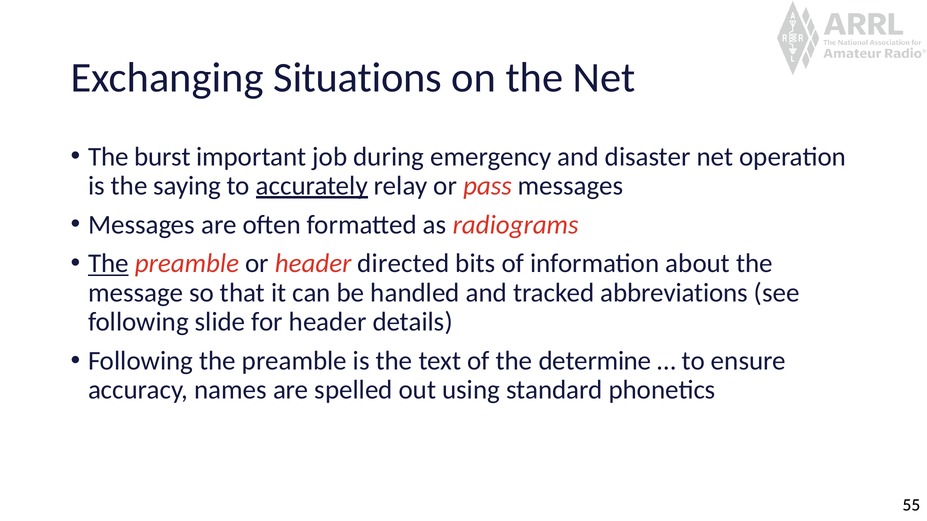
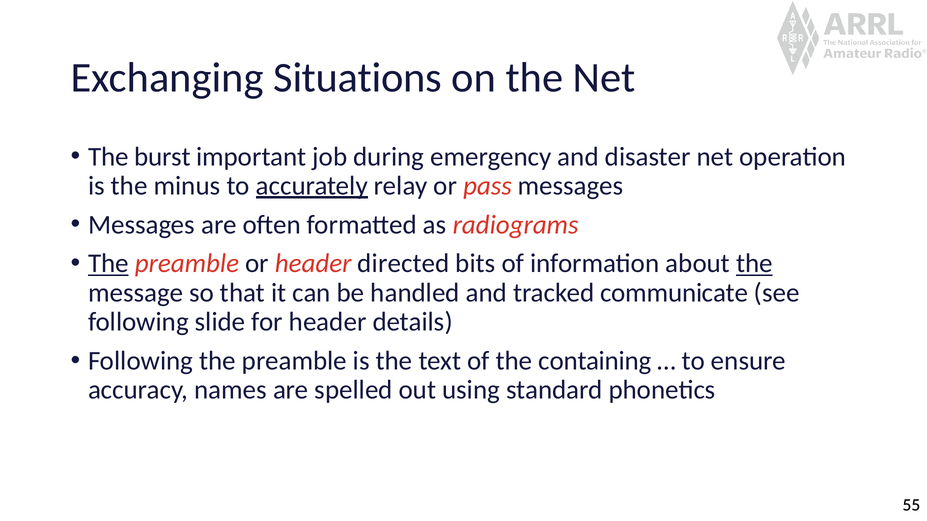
saying: saying -> minus (187, 186)
the underline: none -> present (754, 264)
abbreviations: abbreviations -> communicate (674, 293)
determine: determine -> containing (595, 361)
